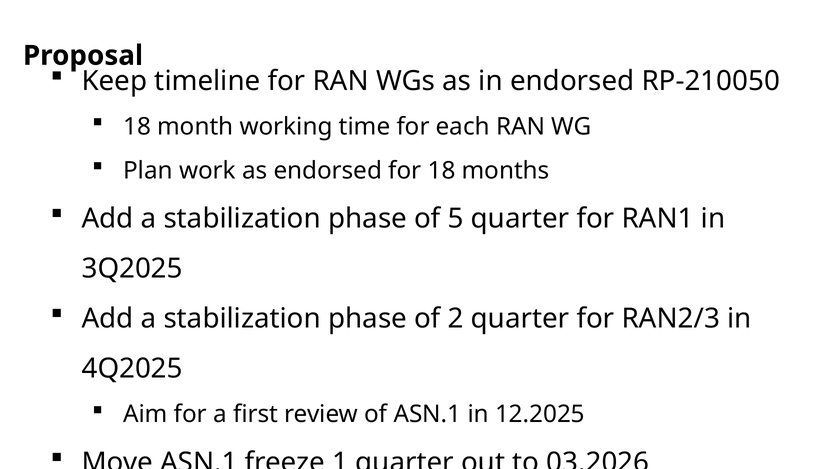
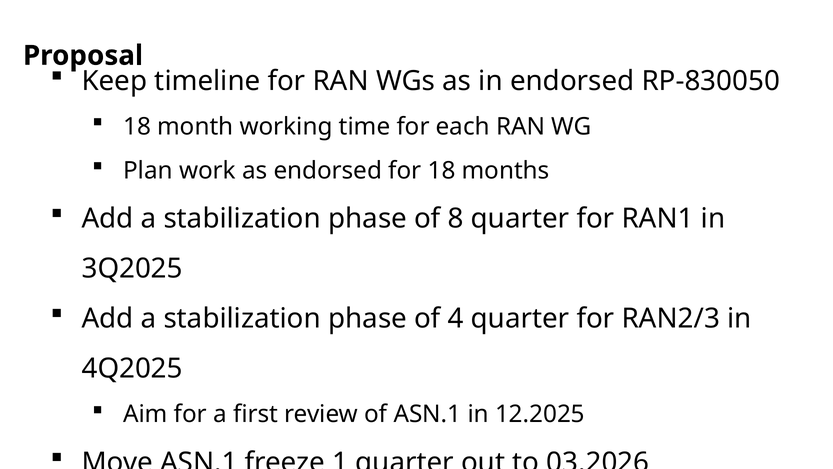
RP-210050: RP-210050 -> RP-830050 (711, 81)
5: 5 -> 8 (456, 219)
2: 2 -> 4 (456, 319)
